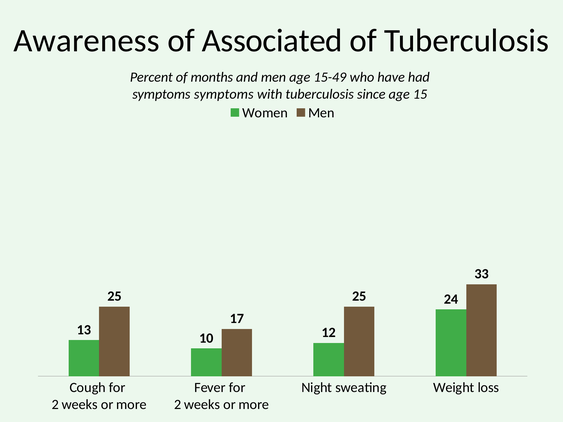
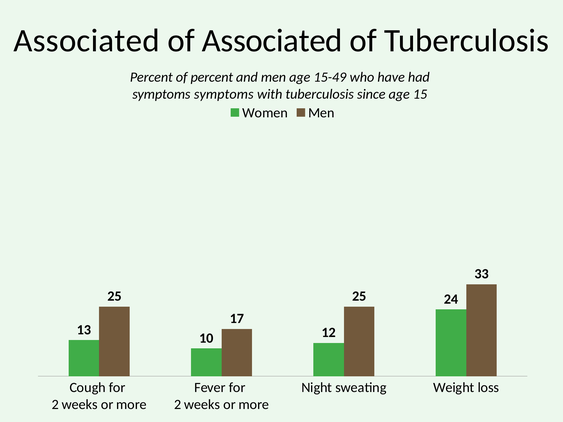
Awareness: Awareness -> Associated (87, 41)
of months: months -> percent (212, 77)
